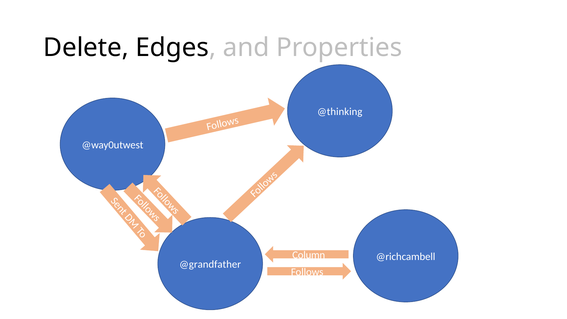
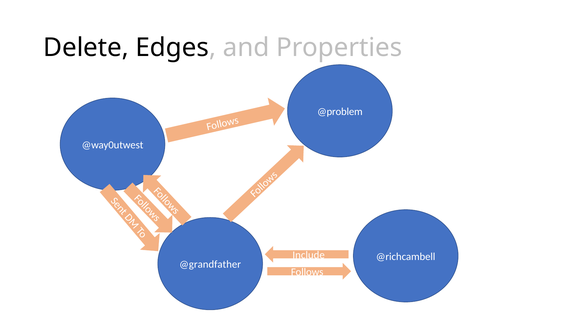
@thinking: @thinking -> @problem (340, 112)
Column: Column -> Include (309, 255)
